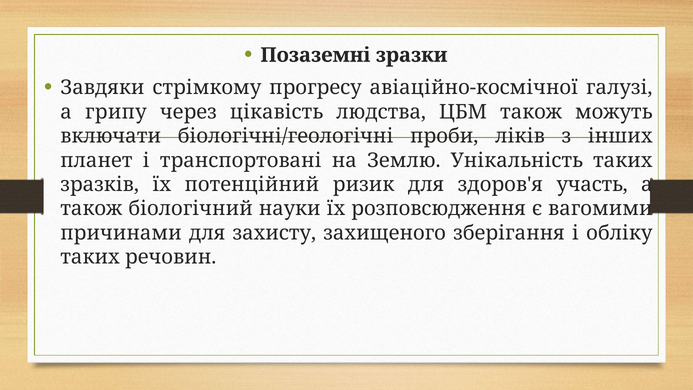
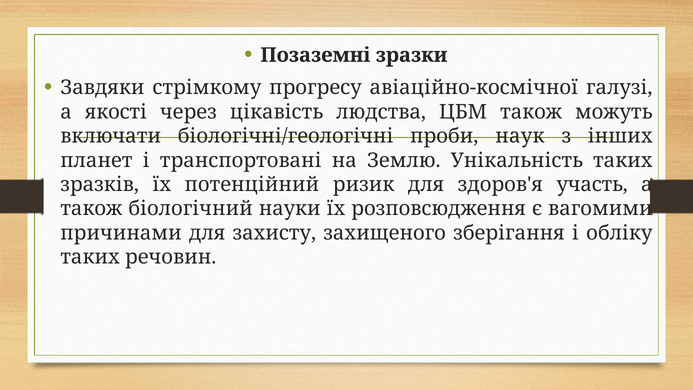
грипу: грипу -> якості (116, 112)
ліків: ліків -> наук (520, 136)
